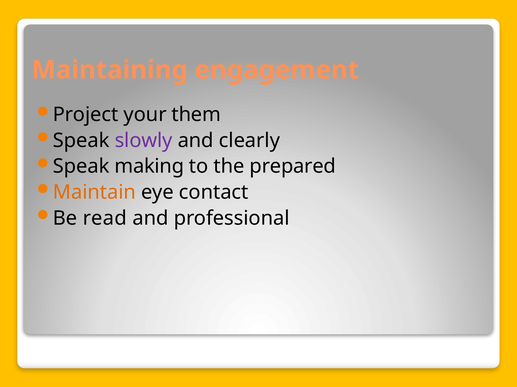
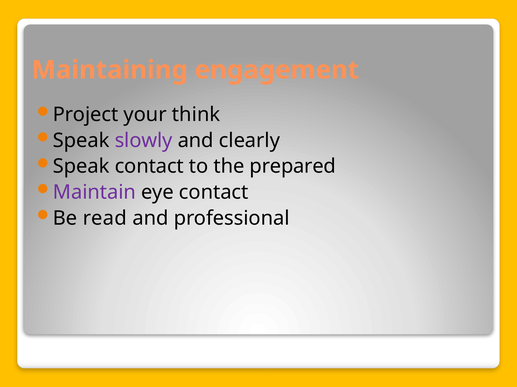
them: them -> think (196, 115)
Speak making: making -> contact (149, 167)
Maintain colour: orange -> purple (94, 193)
